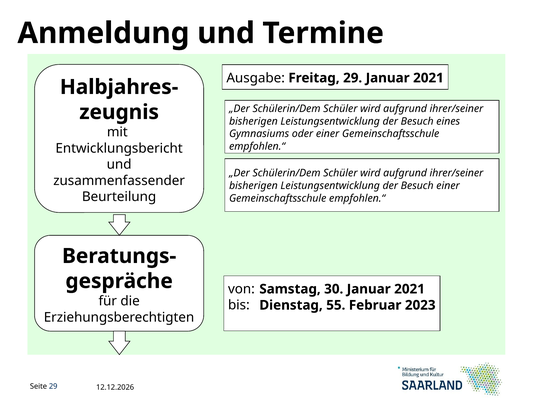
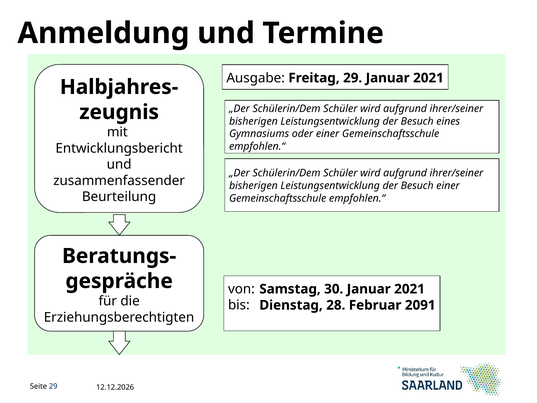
55: 55 -> 28 (336, 305)
2023: 2023 -> 2091 (420, 305)
